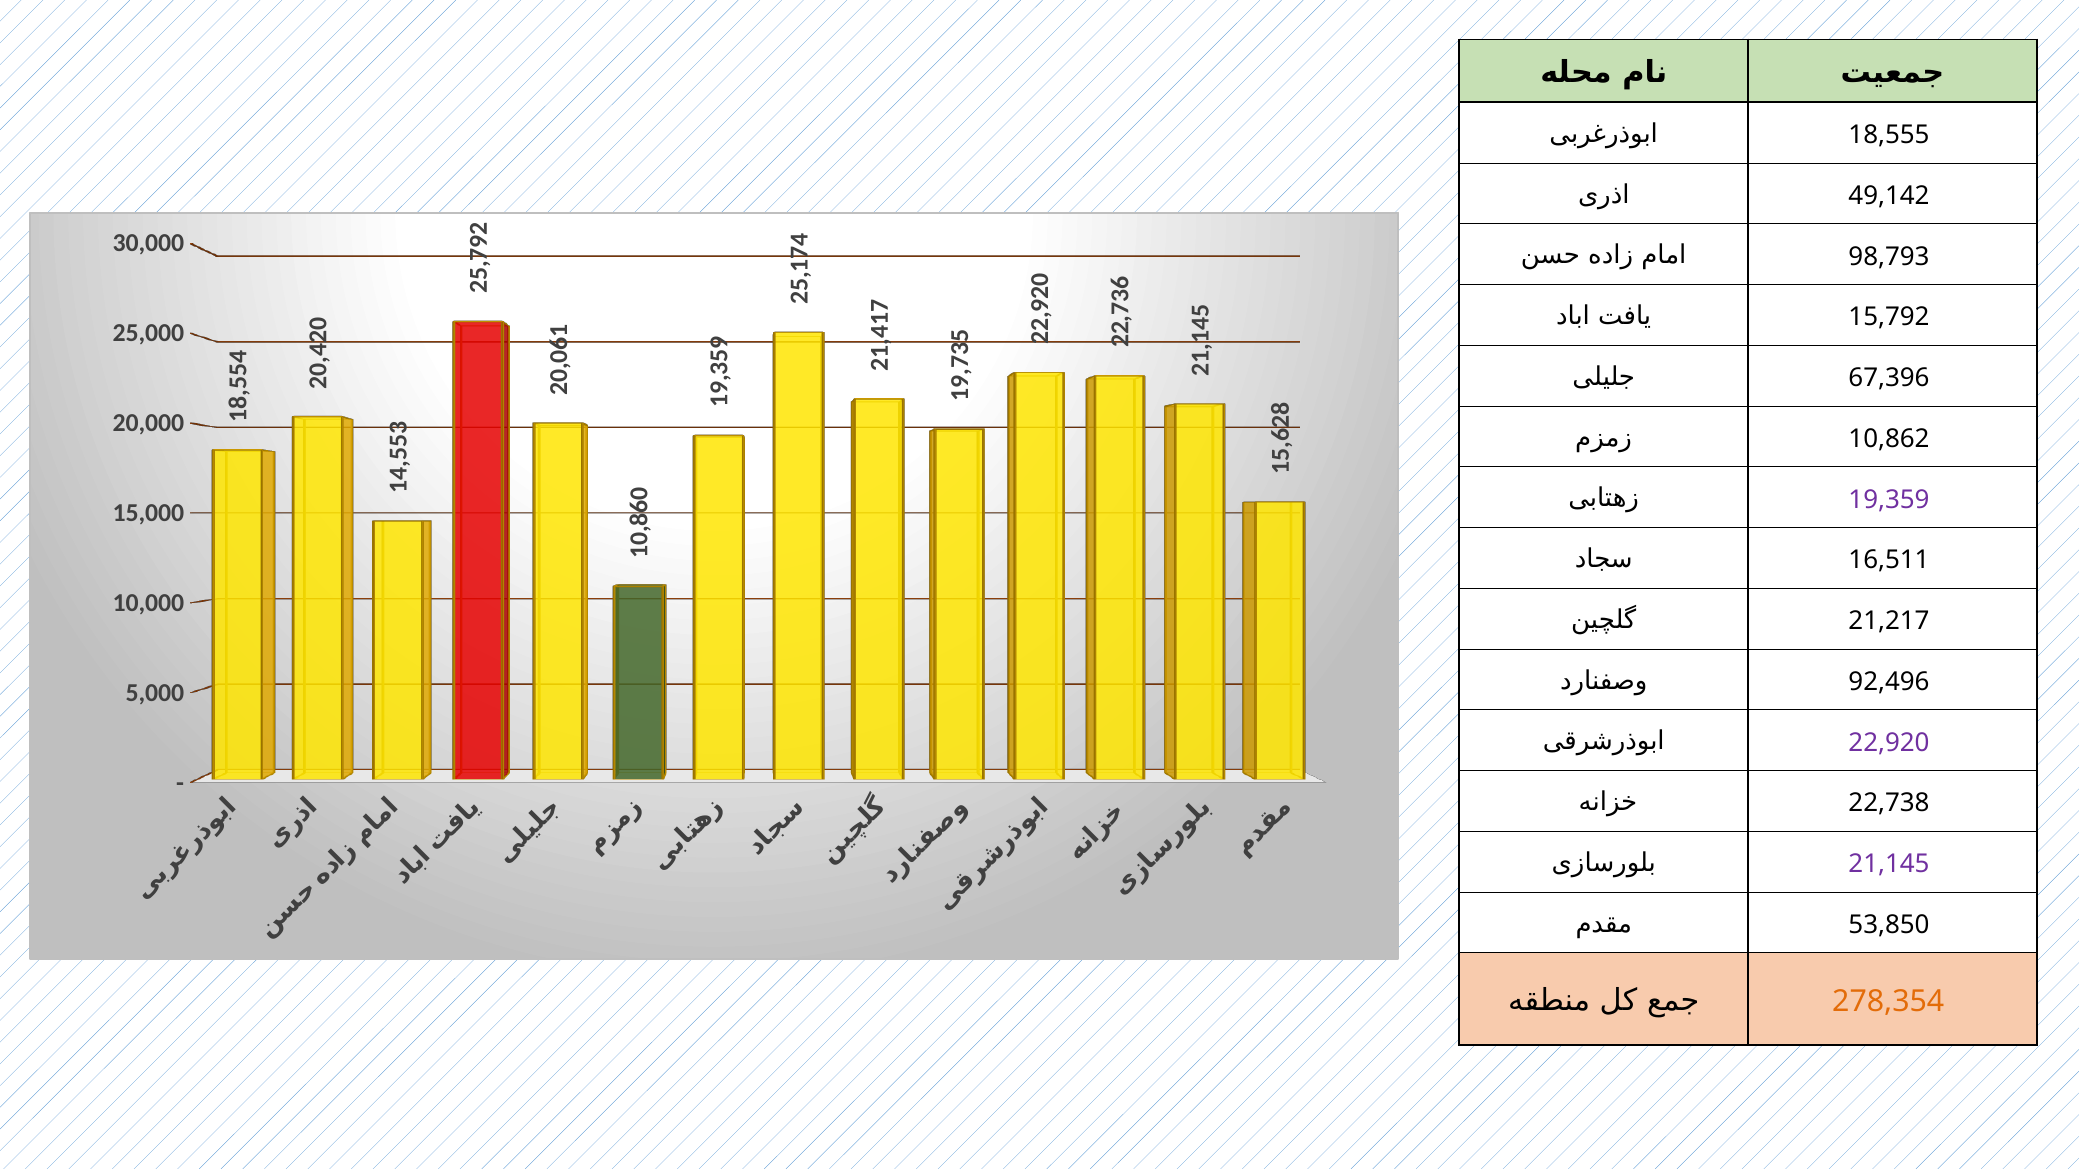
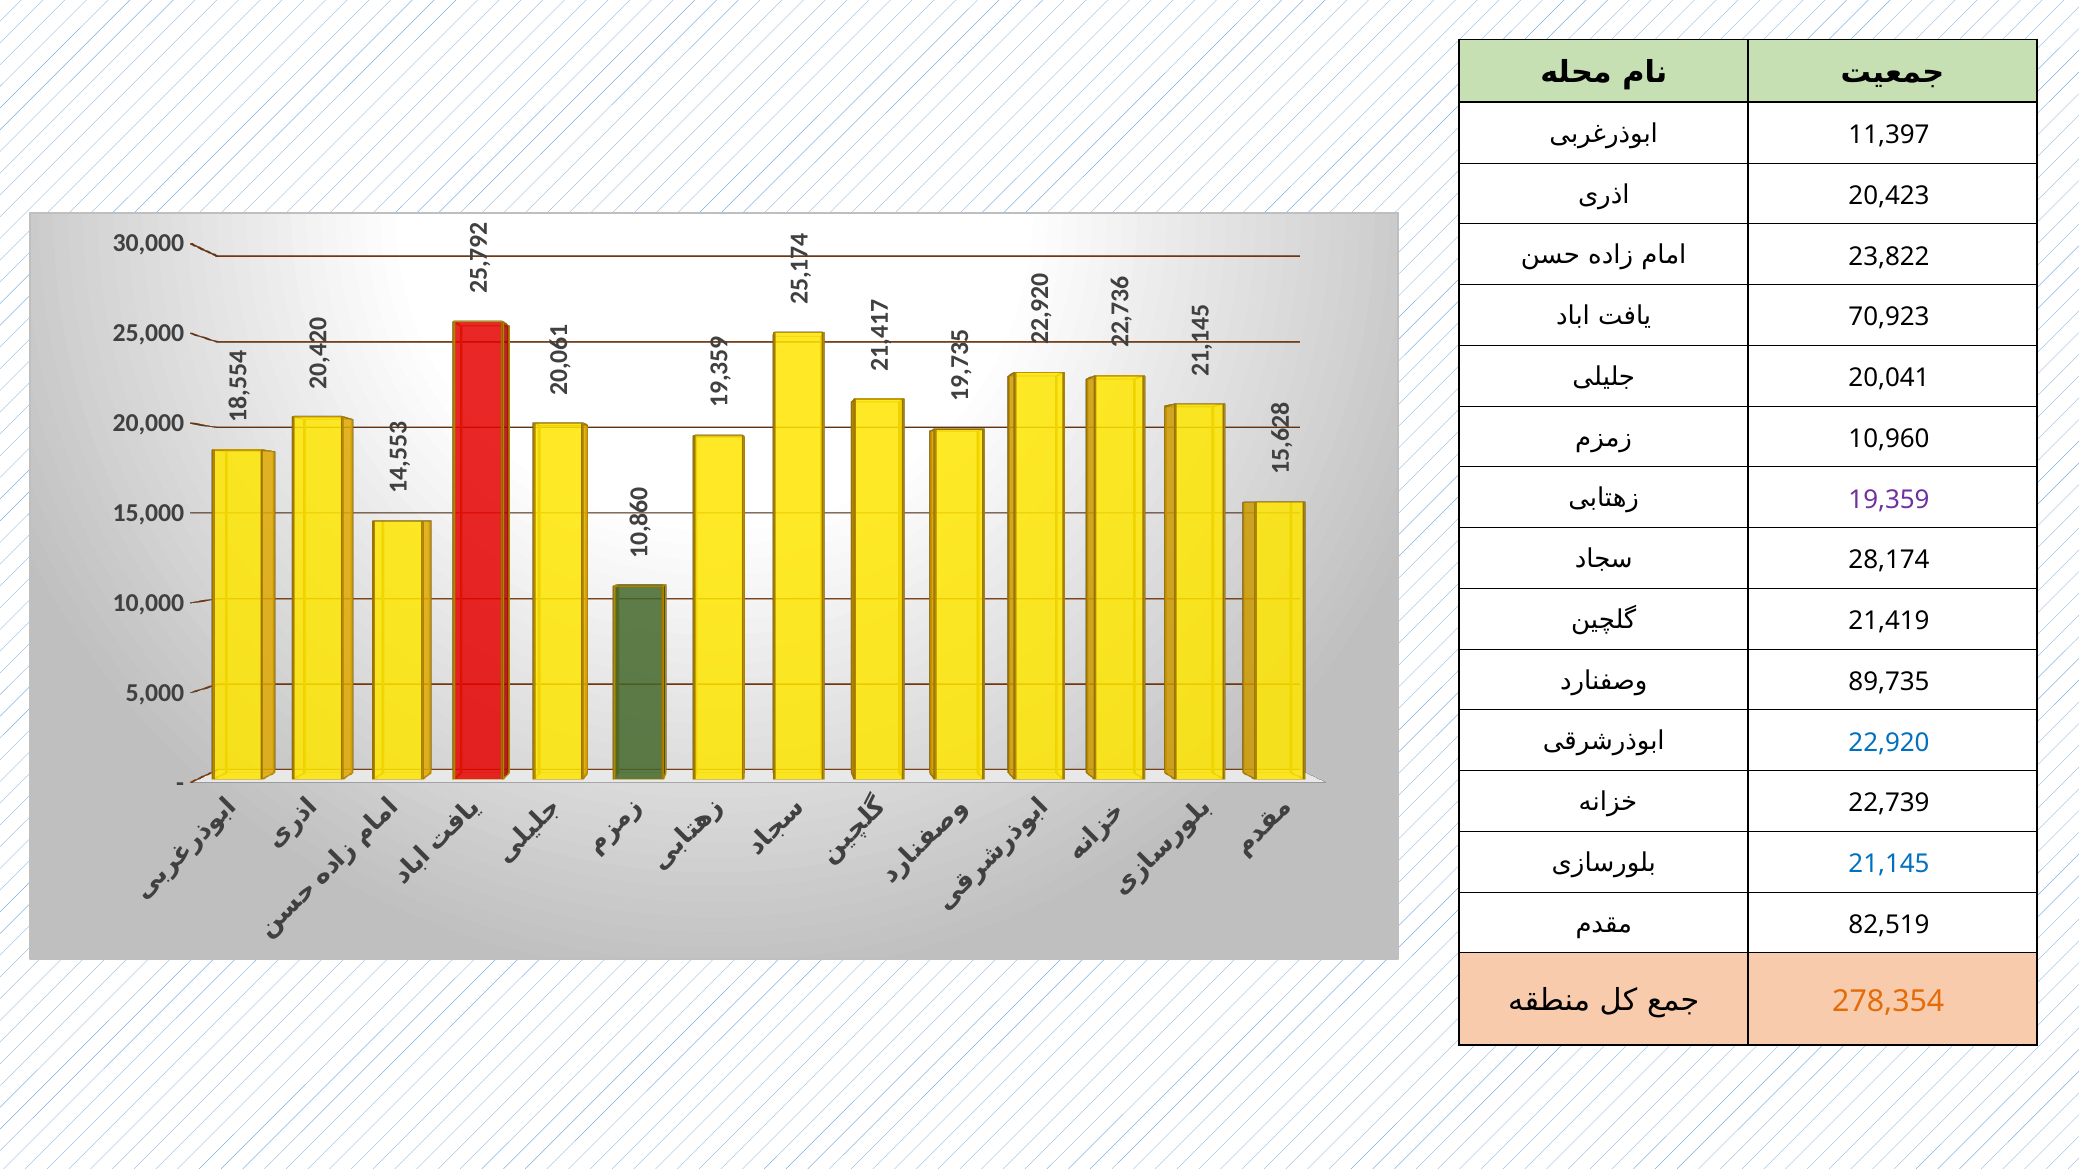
18,555: 18,555 -> 11,397 (1889, 135)
49,142: 49,142 -> 20,423 (1889, 196)
98,793: 98,793 -> 23,822 (1889, 257)
15,792: 15,792 -> 70,923 (1889, 317)
67,396: 67,396 -> 20,041 (1889, 378)
10,862: 10,862 -> 10,960 (1889, 439)
16,511: 16,511 -> 28,174 (1889, 560)
21,217: 21,217 -> 21,419 (1889, 621)
92,496: 92,496 -> 89,735 (1889, 682)
22,920 colour: purple -> blue (1889, 743)
22,738: 22,738 -> 22,739 (1889, 804)
21,145 colour: purple -> blue (1889, 864)
53,850: 53,850 -> 82,519 (1889, 925)
